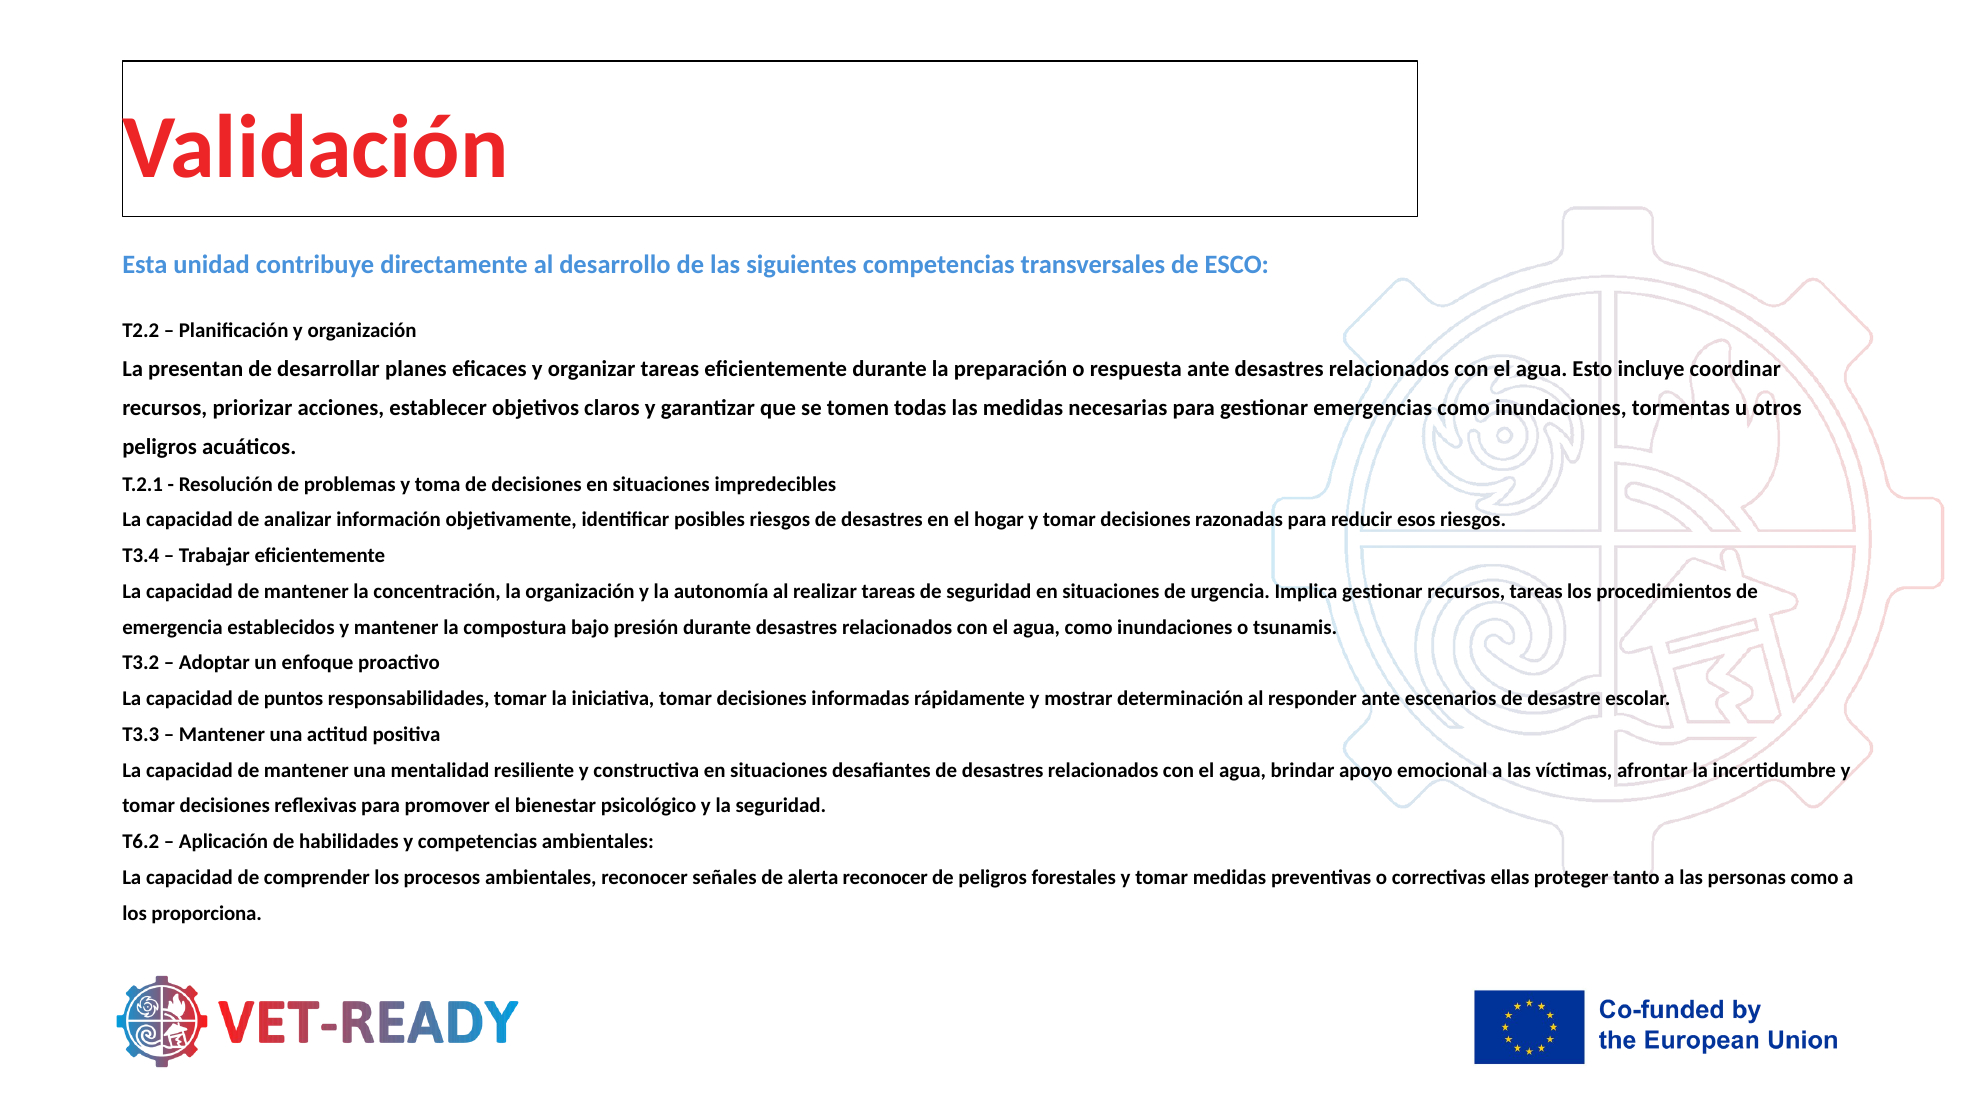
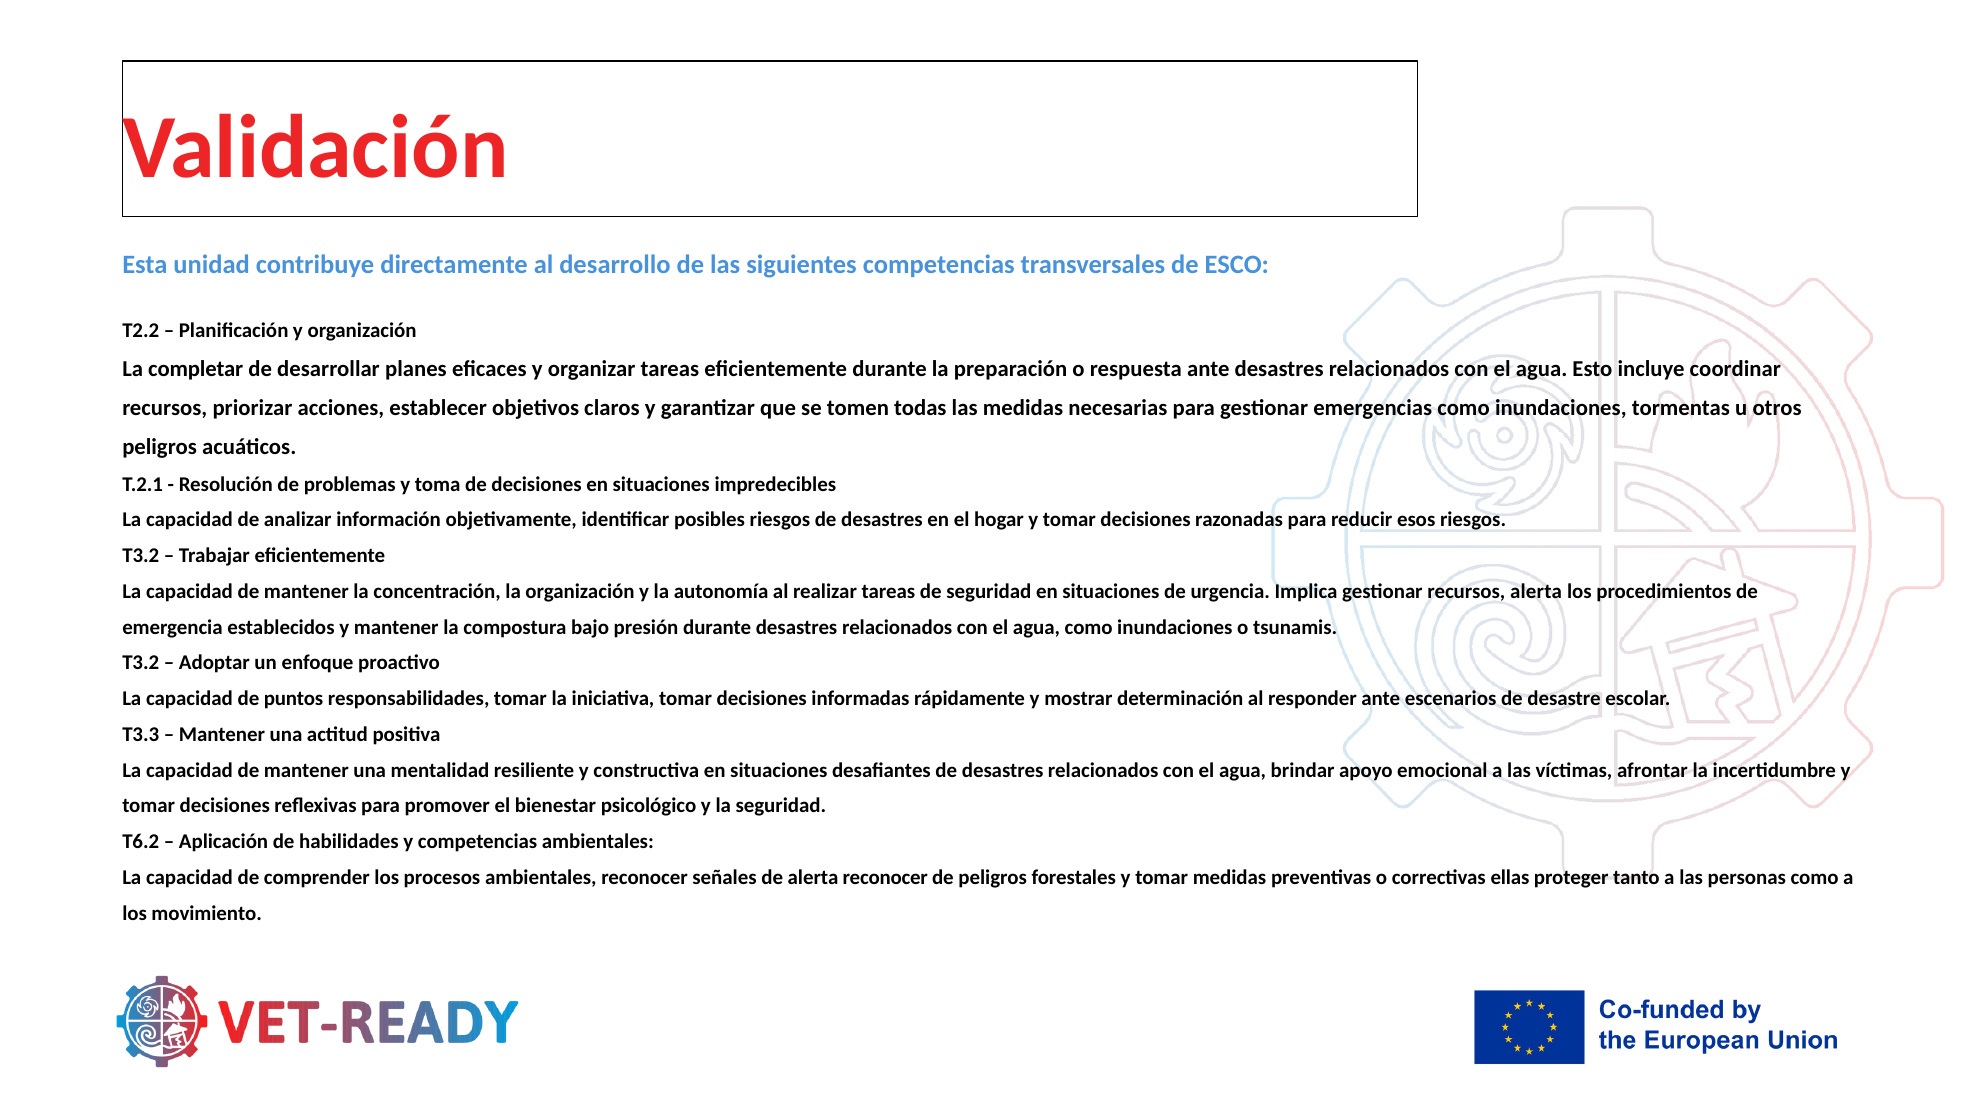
presentan: presentan -> completar (196, 369)
T3.4: T3.4 -> T3.2 (141, 556)
recursos tareas: tareas -> alerta (1536, 591)
proporciona: proporciona -> movimiento (207, 913)
